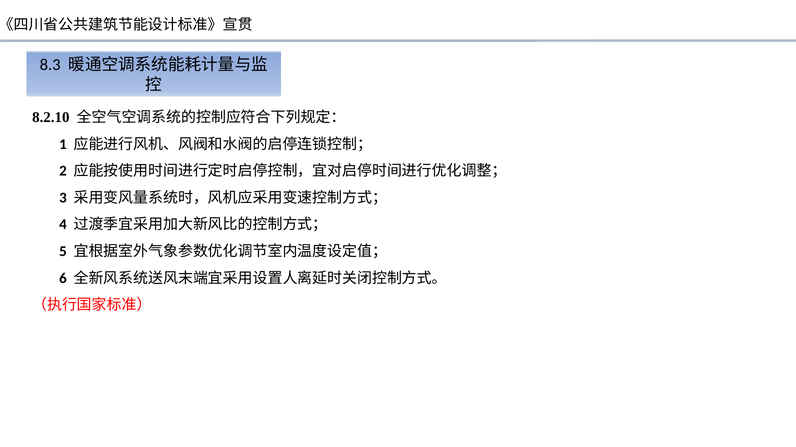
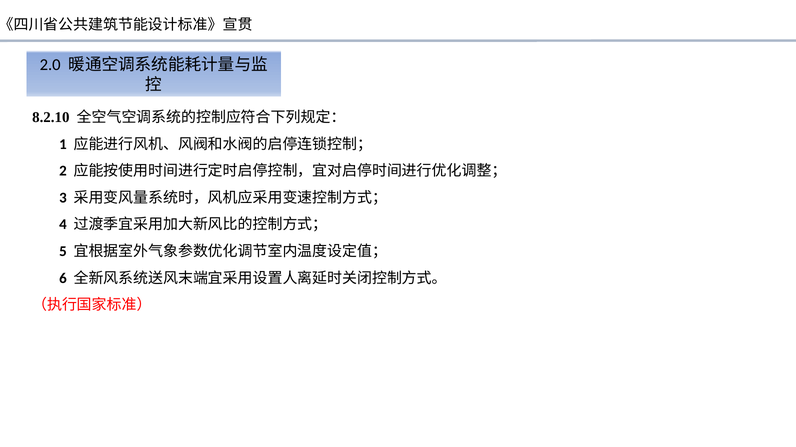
8.3: 8.3 -> 2.0 (50, 65)
